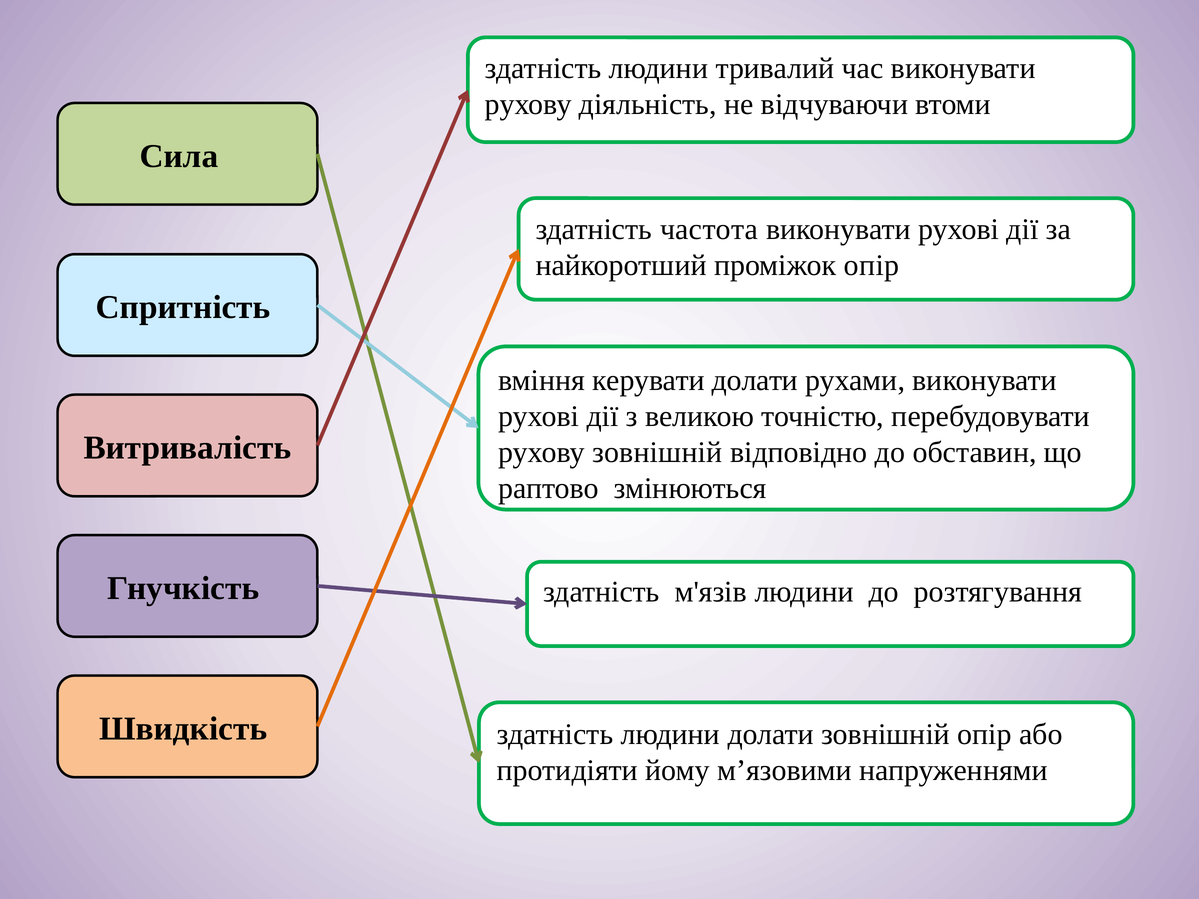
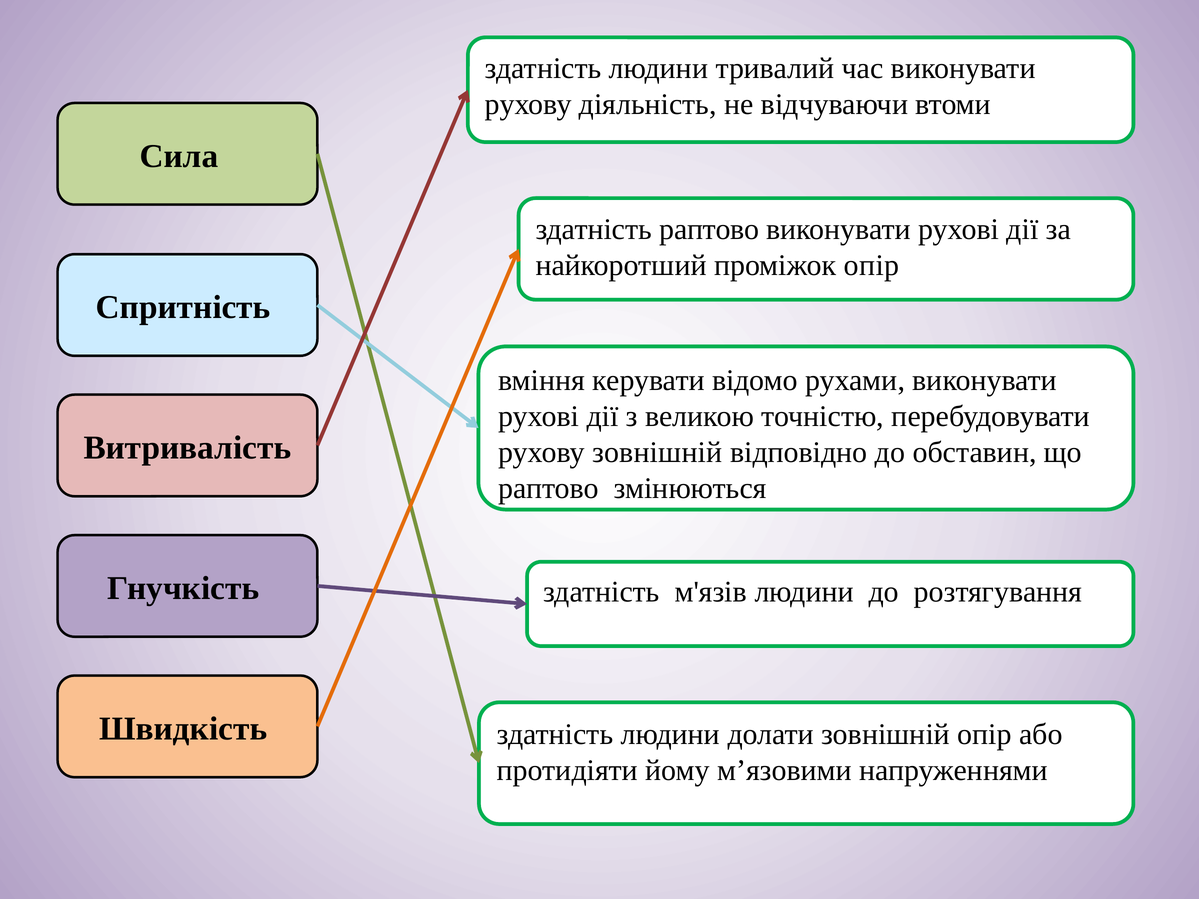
здатність частота: частота -> раптово (709, 229)
керувати долати: долати -> відомо (755, 381)
